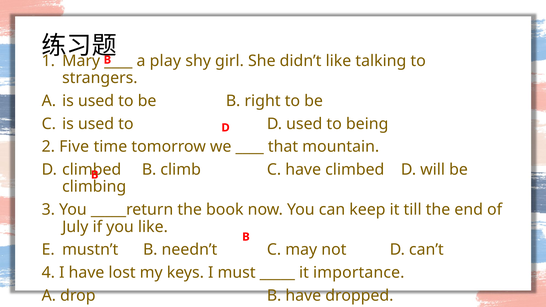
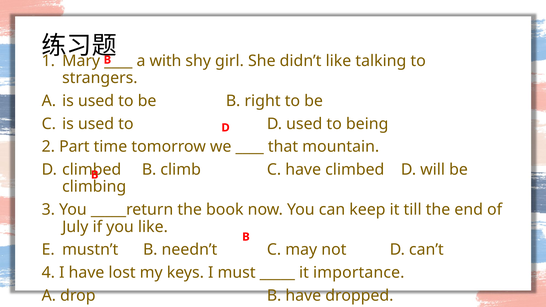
play: play -> with (165, 61)
Five: Five -> Part (74, 147)
